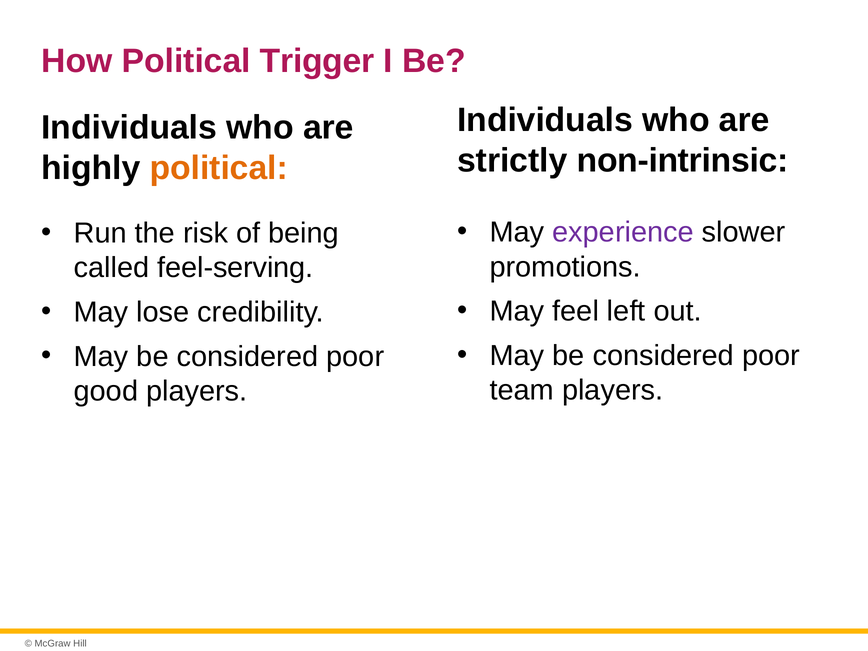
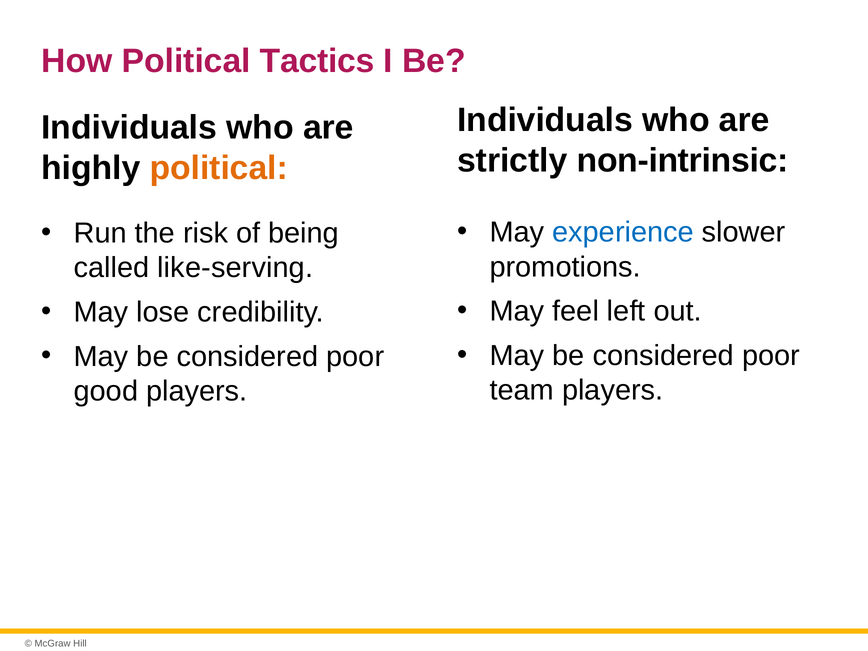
Trigger: Trigger -> Tactics (317, 61)
experience colour: purple -> blue (623, 232)
feel-serving: feel-serving -> like-serving (235, 268)
